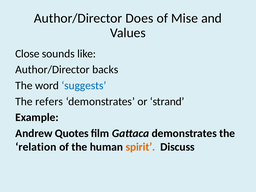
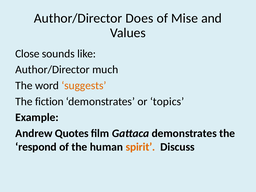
backs: backs -> much (105, 70)
suggests colour: blue -> orange (84, 86)
refers: refers -> fiction (49, 102)
strand: strand -> topics (167, 102)
relation: relation -> respond (36, 147)
